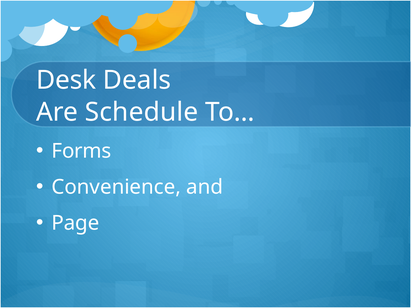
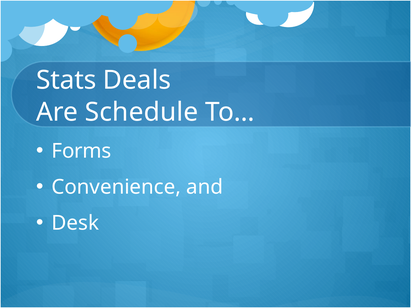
Desk: Desk -> Stats (66, 80)
Page: Page -> Desk (75, 223)
